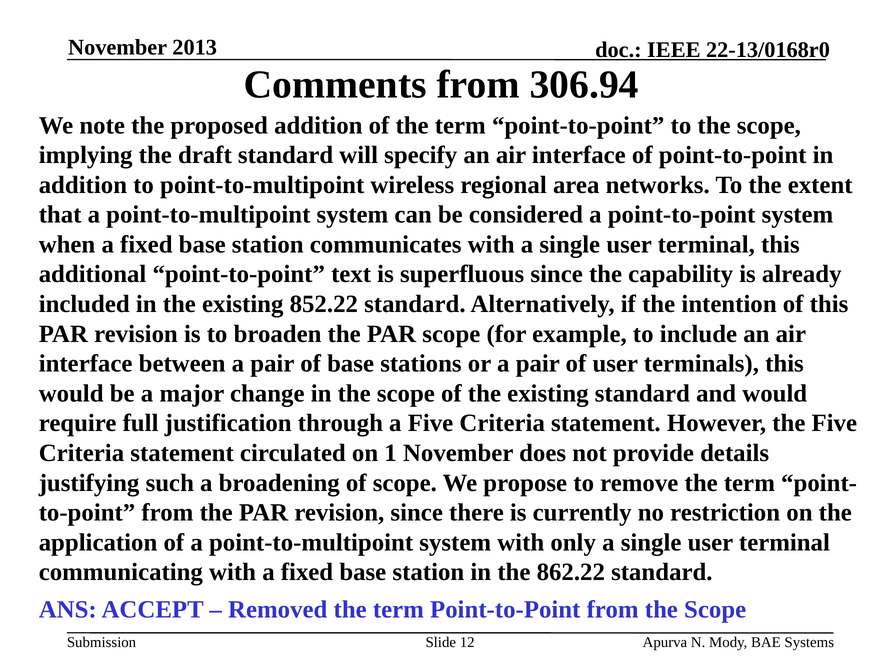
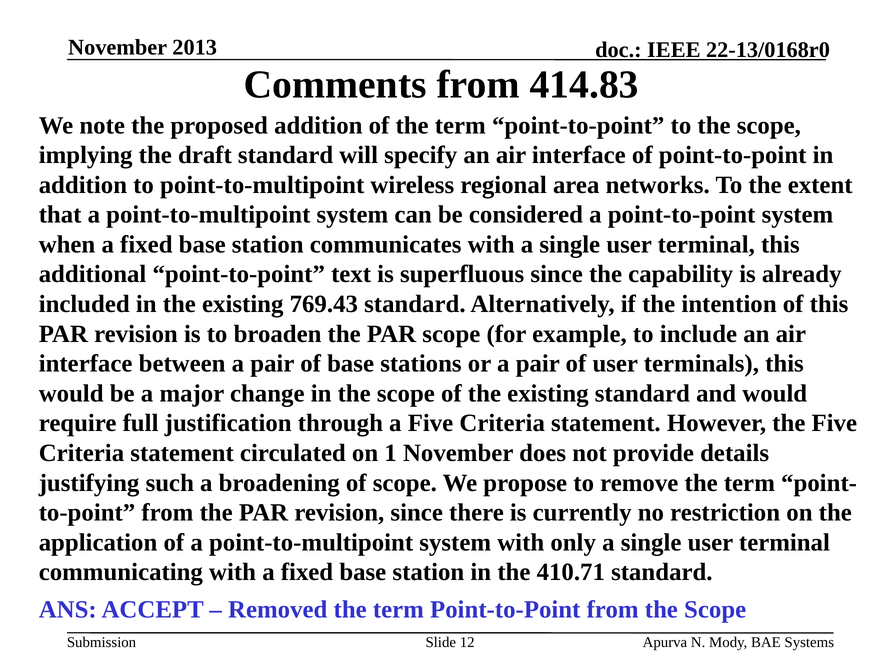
306.94: 306.94 -> 414.83 (584, 85)
852.22: 852.22 -> 769.43 (324, 304)
862.22: 862.22 -> 410.71 (571, 572)
